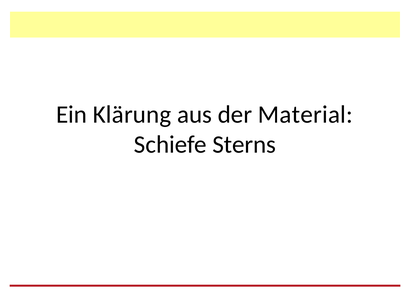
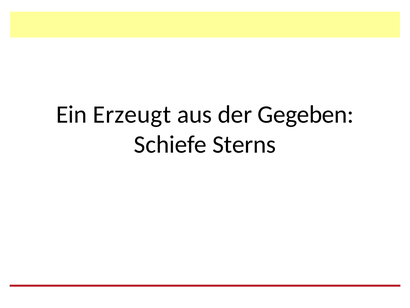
Klärung: Klärung -> Erzeugt (132, 114)
Material: Material -> Gegeben (306, 114)
